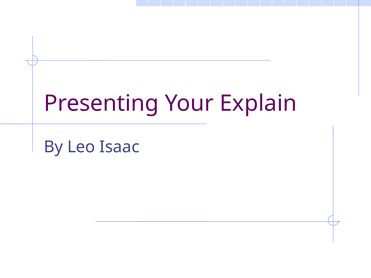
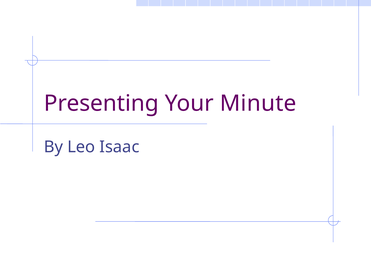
Explain: Explain -> Minute (258, 104)
